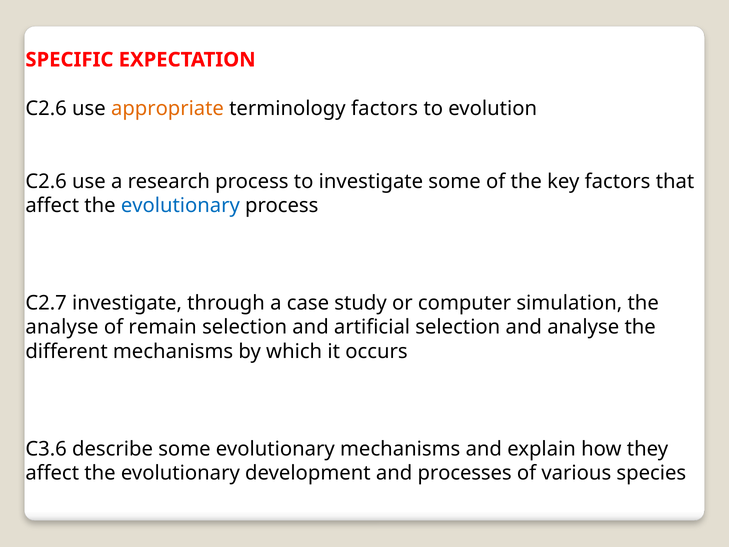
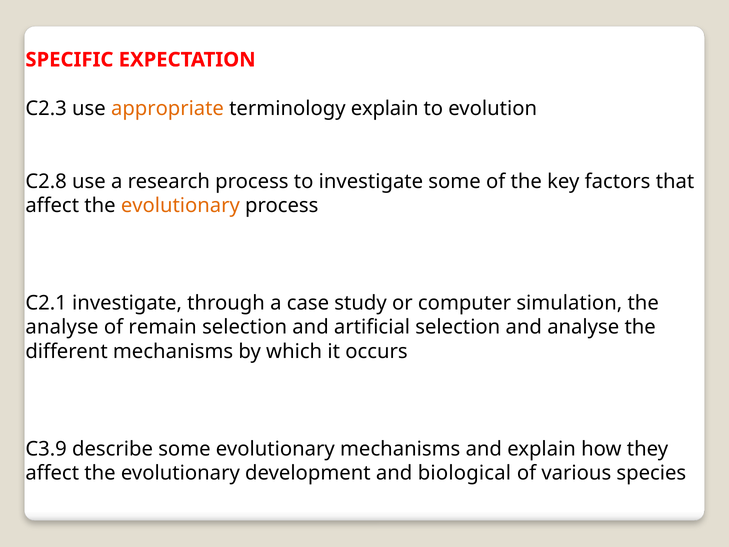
C2.6: C2.6 -> C2.3 (46, 108)
terminology factors: factors -> explain (385, 108)
C2.6: C2.6 -> C2.8 (46, 181)
evolutionary colour: blue -> orange (180, 206)
C2.7: C2.7 -> C2.1 (46, 303)
C3.6: C3.6 -> C3.9 (46, 449)
processes: processes -> biological (464, 473)
